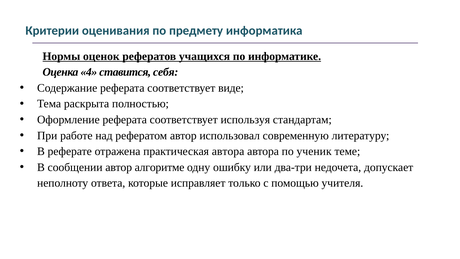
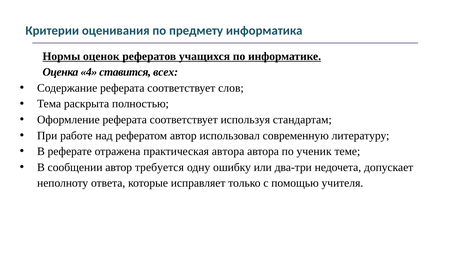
себя: себя -> всех (166, 72)
виде: виде -> слов (231, 88)
алгоритме: алгоритме -> требуется (159, 167)
